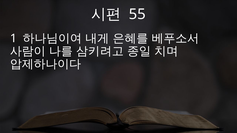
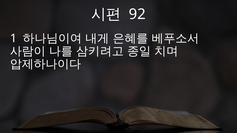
55: 55 -> 92 (137, 14)
